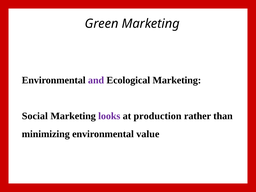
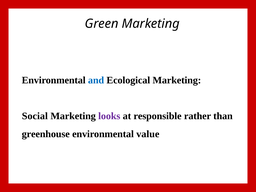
and colour: purple -> blue (96, 80)
production: production -> responsible (158, 116)
minimizing: minimizing -> greenhouse (46, 134)
